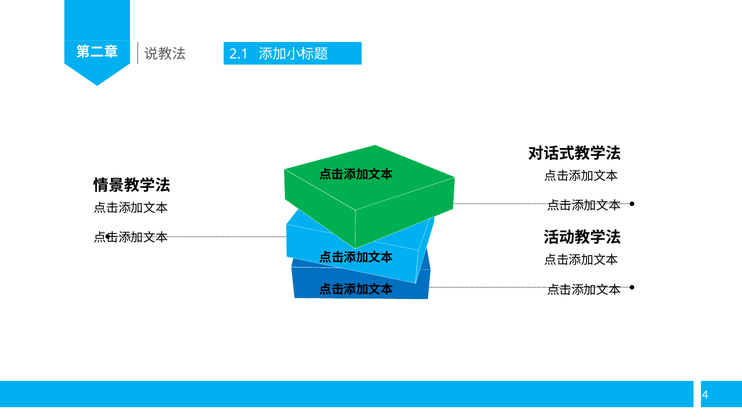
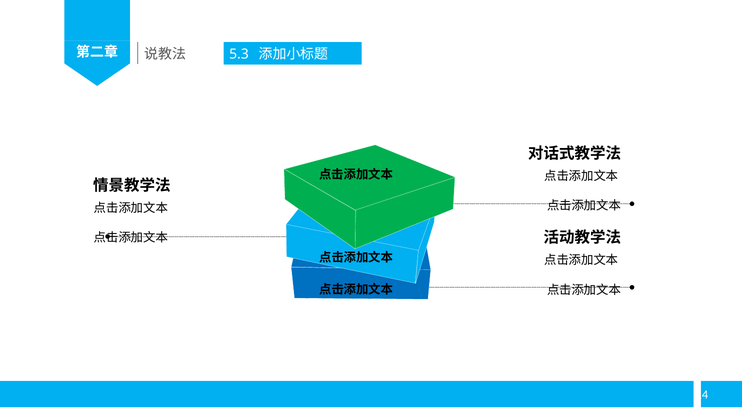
2.1: 2.1 -> 5.3 (239, 54)
